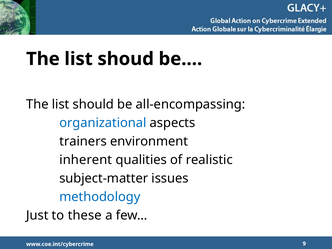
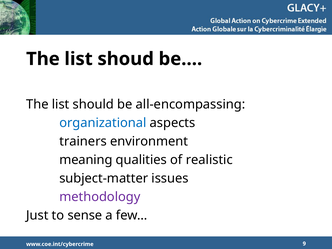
inherent: inherent -> meaning (86, 160)
methodology colour: blue -> purple (100, 197)
these: these -> sense (85, 215)
